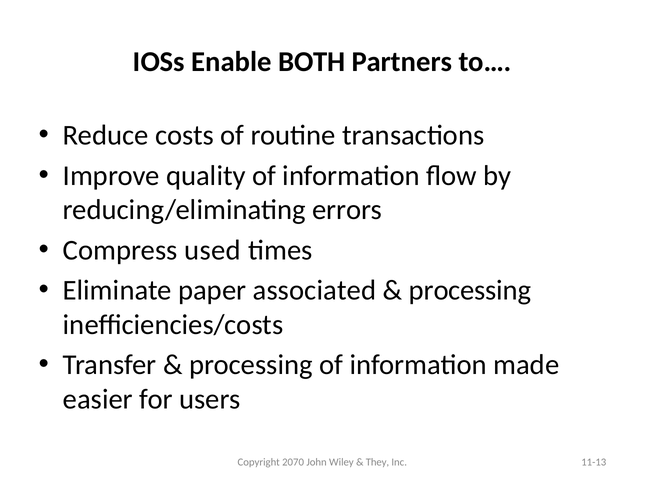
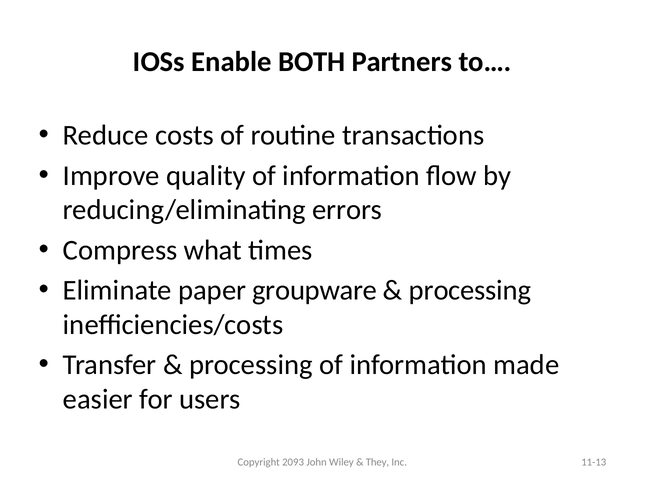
used: used -> what (213, 250)
associated: associated -> groupware (315, 290)
2070: 2070 -> 2093 (293, 462)
